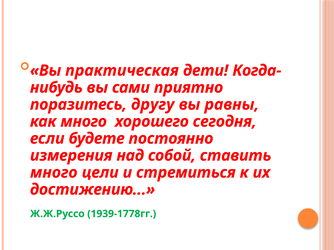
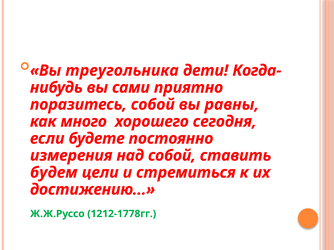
практическая: практическая -> треугольника (122, 71)
поразитесь другу: другу -> собой (153, 105)
много: много -> будем (54, 173)
1939-1778гг: 1939-1778гг -> 1212-1778гг (122, 214)
